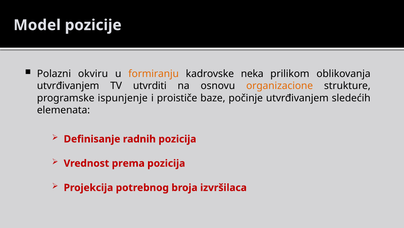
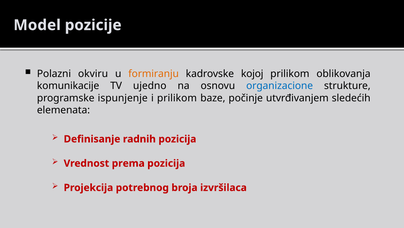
neka: neka -> kojoj (252, 73)
utvrđivanjem: utvrđivanjem -> komunikacije (68, 86)
utvrditi: utvrditi -> ujedno (150, 86)
organizacione colour: orange -> blue (280, 86)
i proističe: proističe -> prilikom (177, 98)
